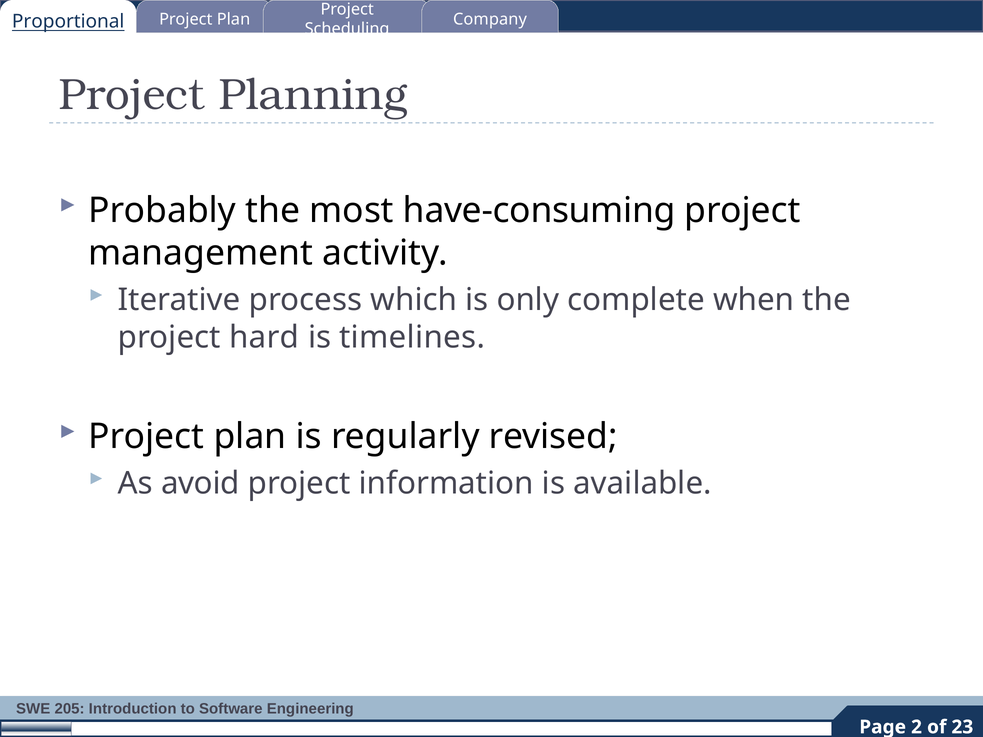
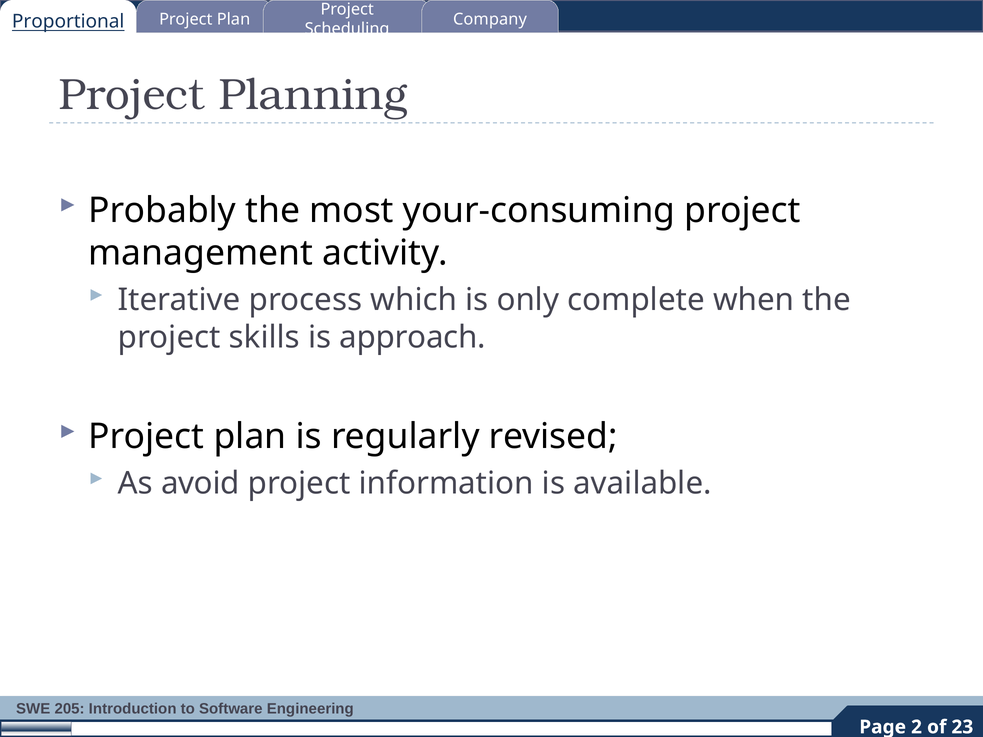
have-consuming: have-consuming -> your-consuming (539, 211)
hard: hard -> skills (264, 337)
timelines: timelines -> approach (412, 337)
